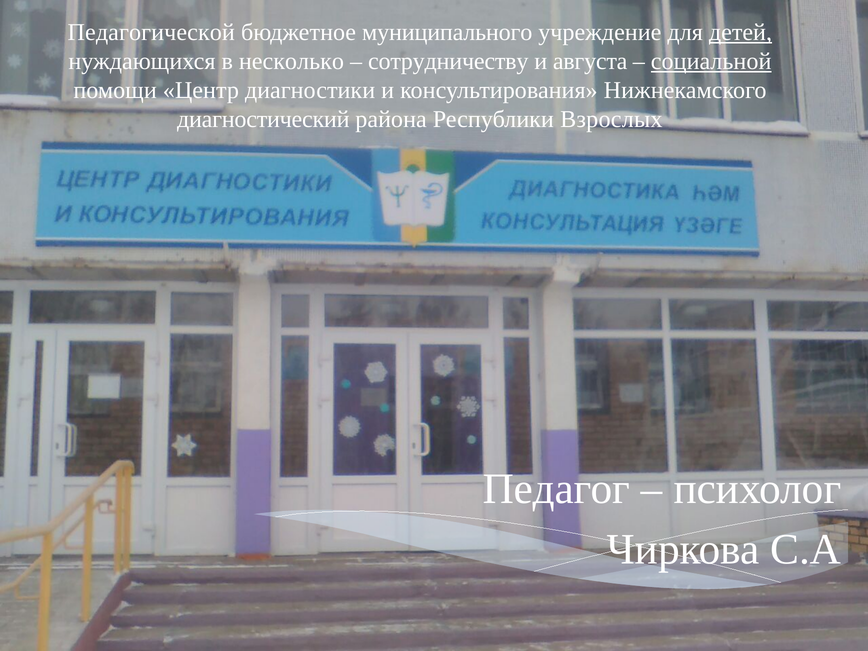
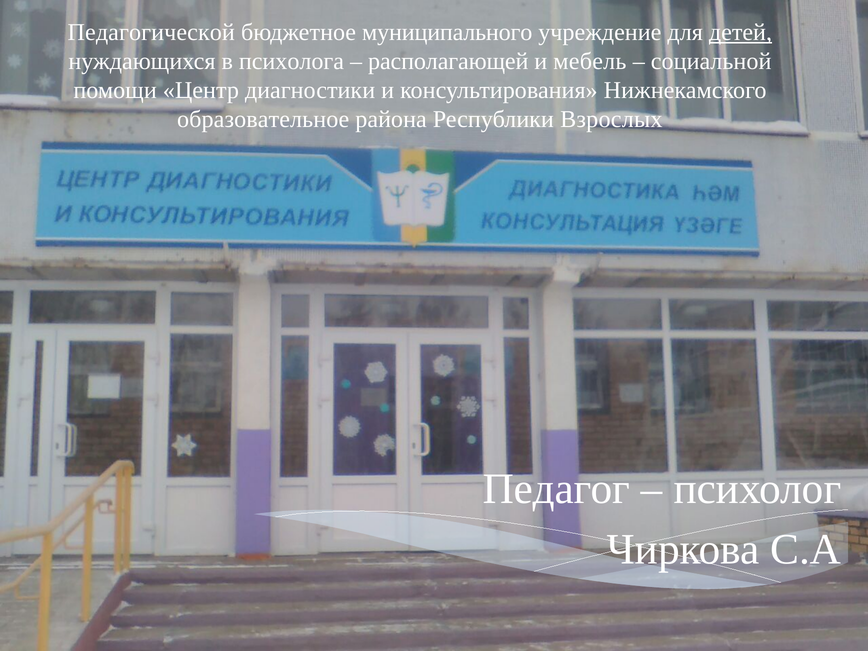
несколько: несколько -> психолога (291, 61)
сотрудничеству: сотрудничеству -> располагающей (448, 61)
августа: августа -> мебель (590, 61)
социальной underline: present -> none (711, 61)
диагностический: диагностический -> образовательное (263, 119)
